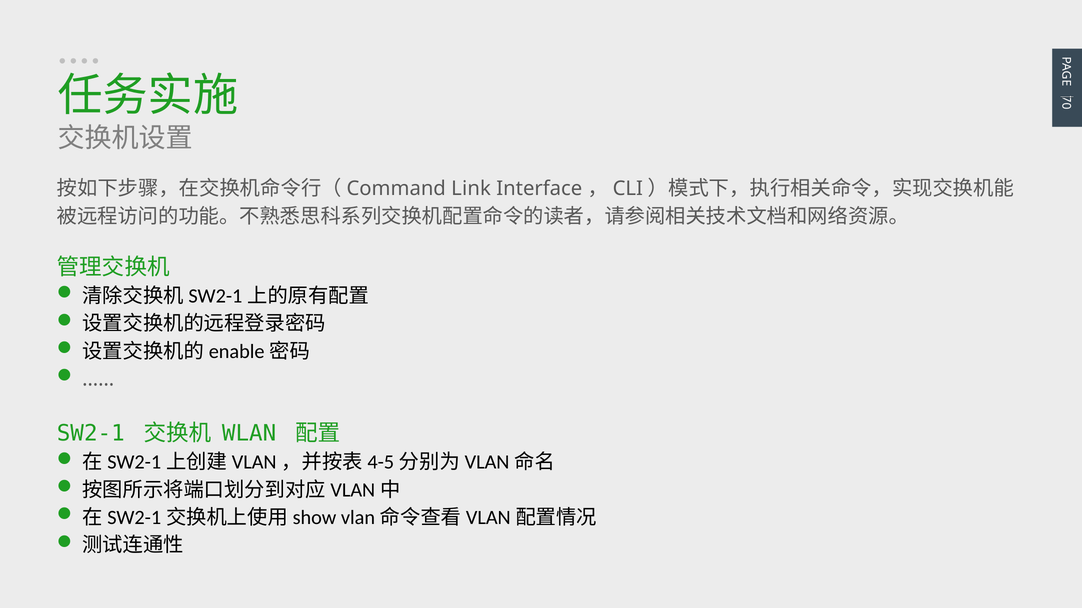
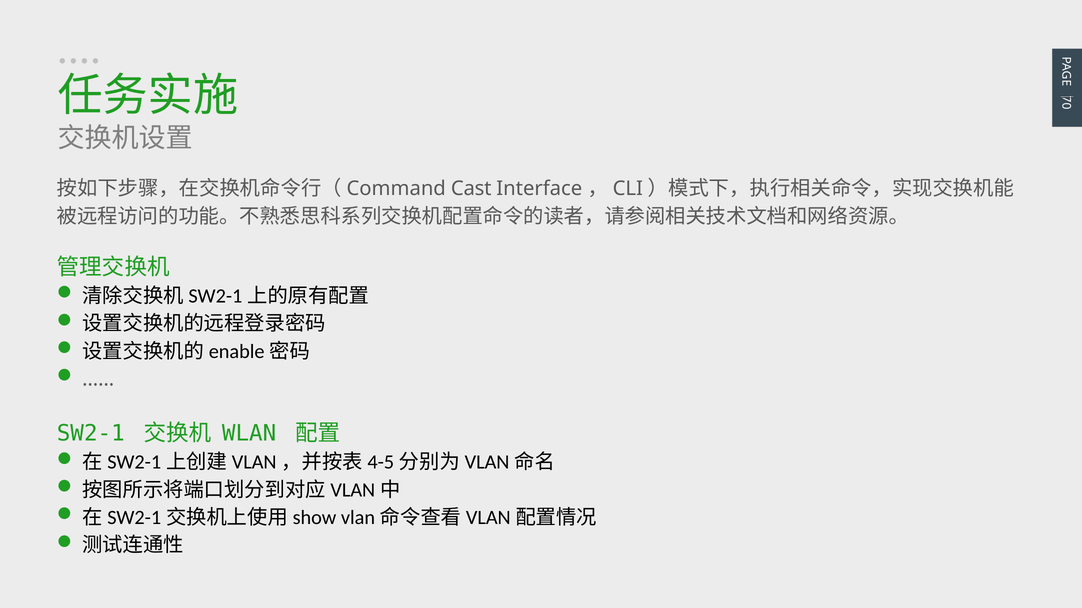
Link: Link -> Cast (471, 189)
